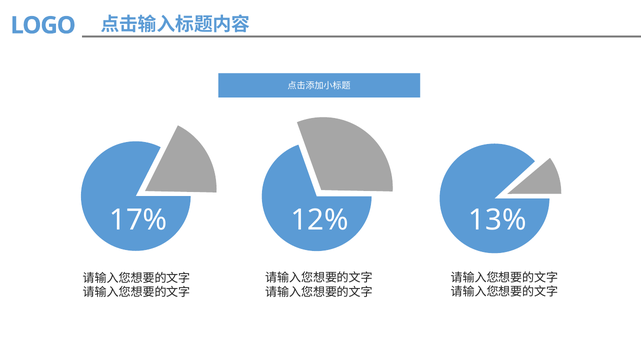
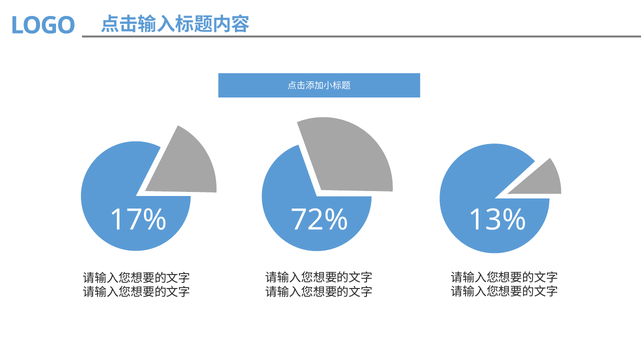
12%: 12% -> 72% (320, 220)
